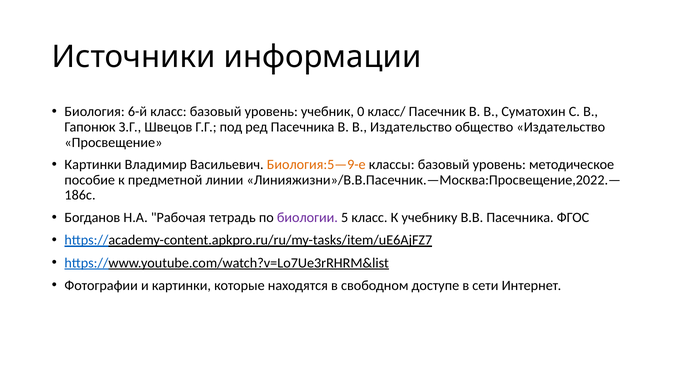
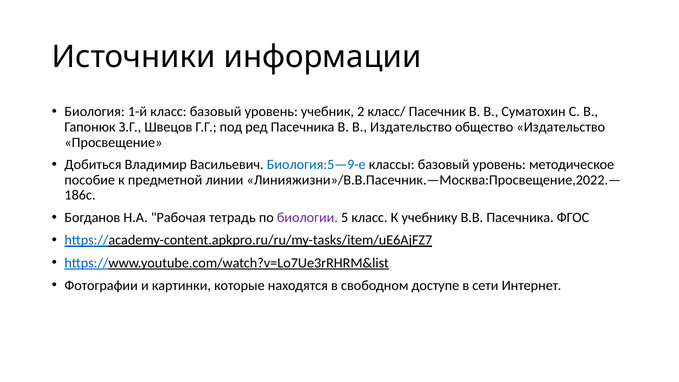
6-й: 6-й -> 1-й (137, 112)
0: 0 -> 2 (361, 112)
Картинки: Картинки -> Добиться (93, 165)
Биология:5—9-е colour: orange -> blue (316, 165)
